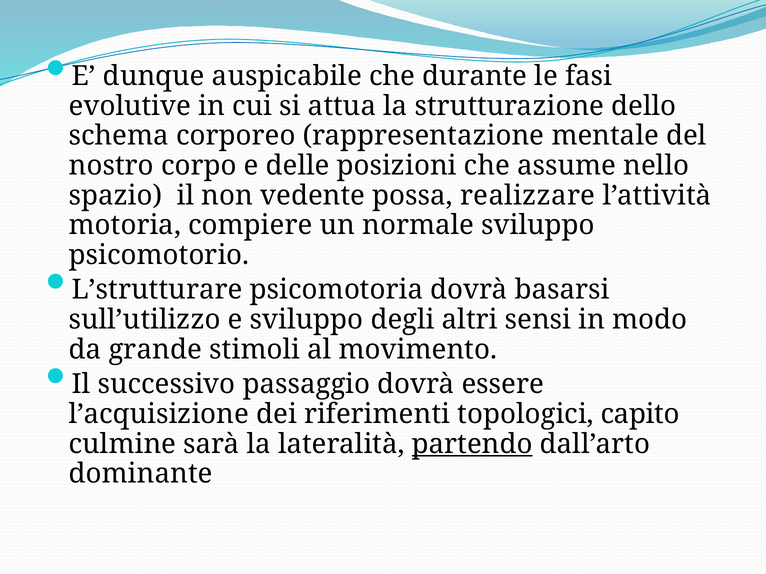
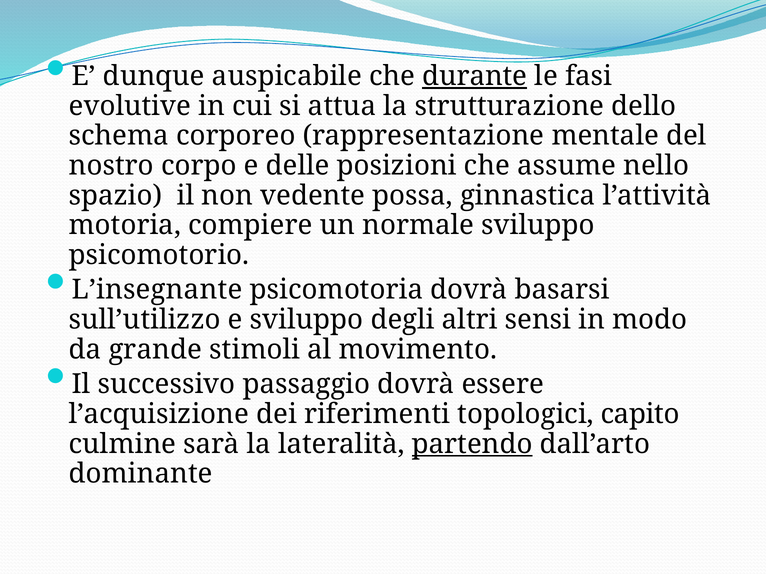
durante underline: none -> present (475, 76)
realizzare: realizzare -> ginnastica (528, 196)
L’strutturare: L’strutturare -> L’insegnante (157, 290)
